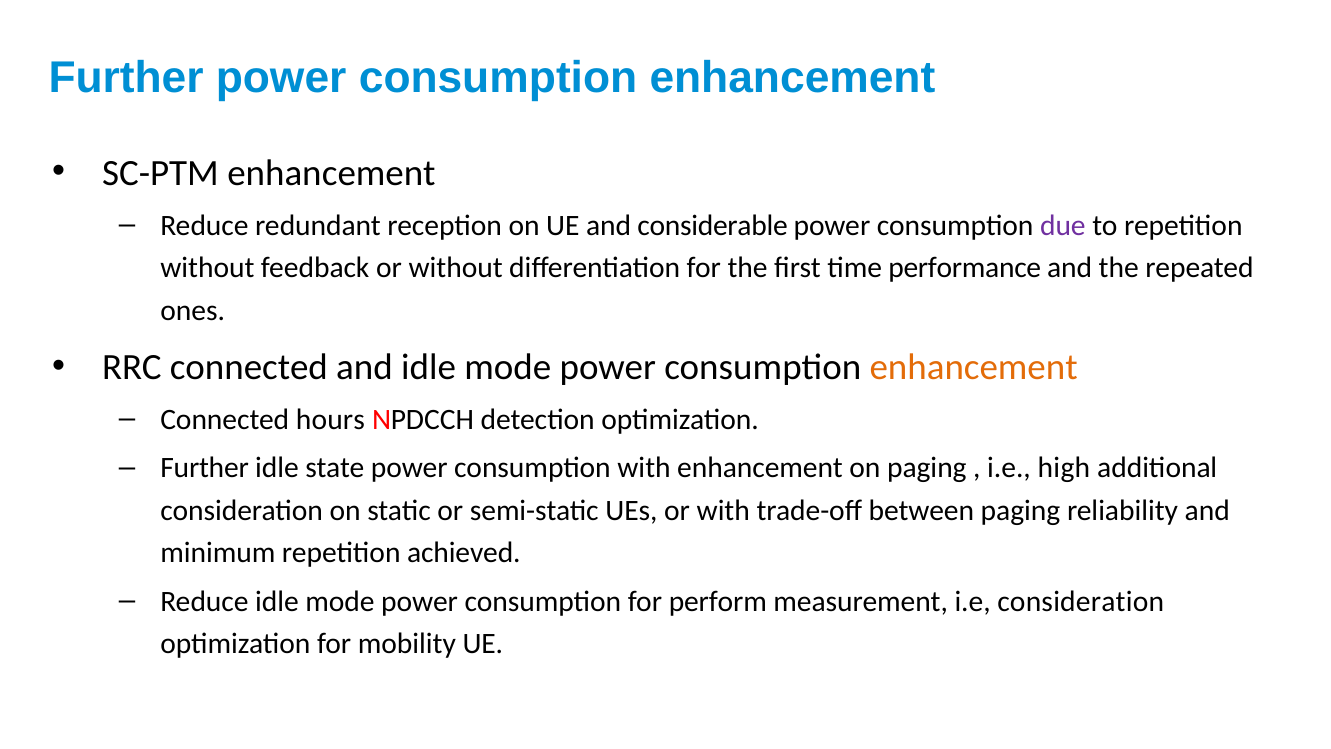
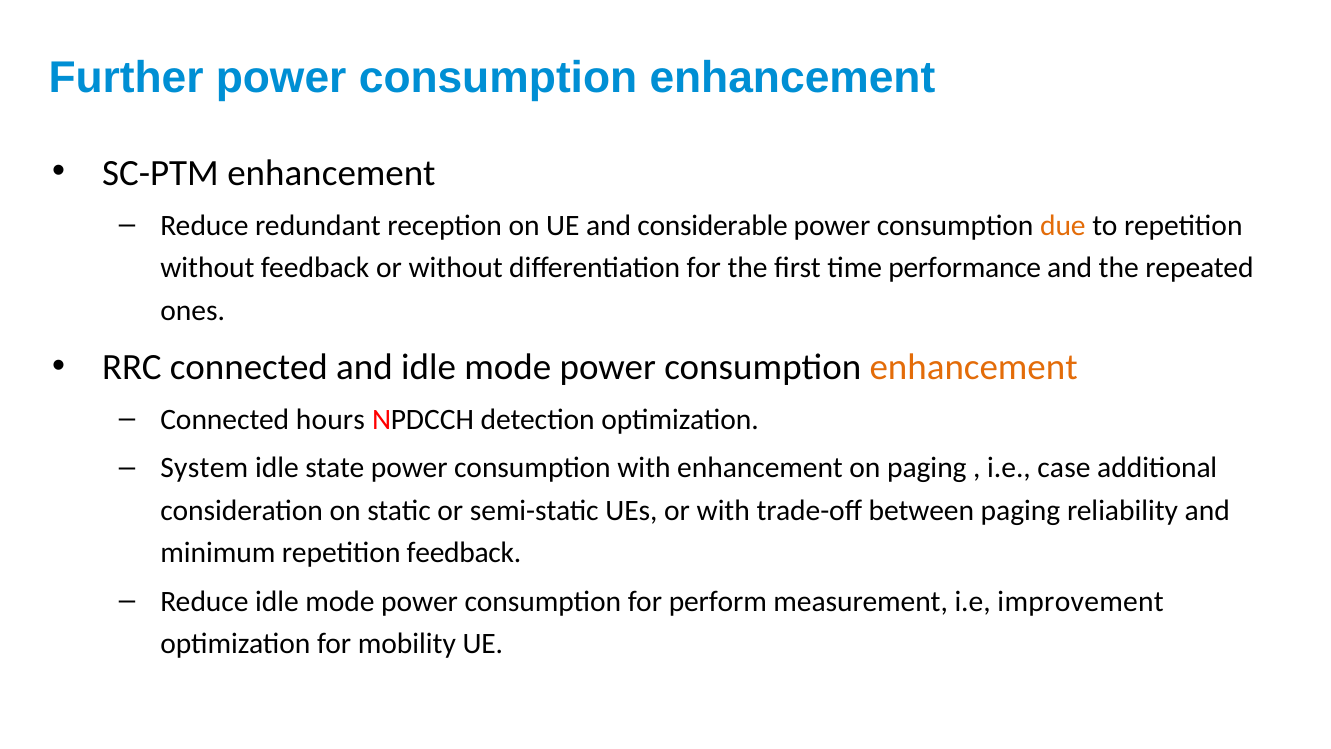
due colour: purple -> orange (1063, 225)
Further: Further -> System (204, 468)
high: high -> case (1064, 468)
repetition achieved: achieved -> feedback (464, 553)
i.e consideration: consideration -> improvement (1081, 601)
